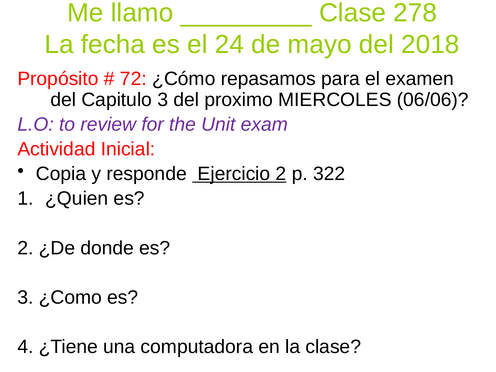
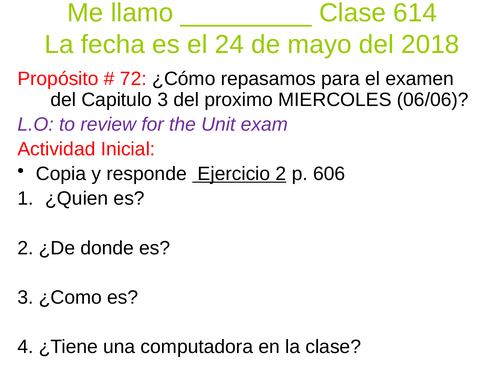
278: 278 -> 614 (415, 13)
322: 322 -> 606 (329, 174)
